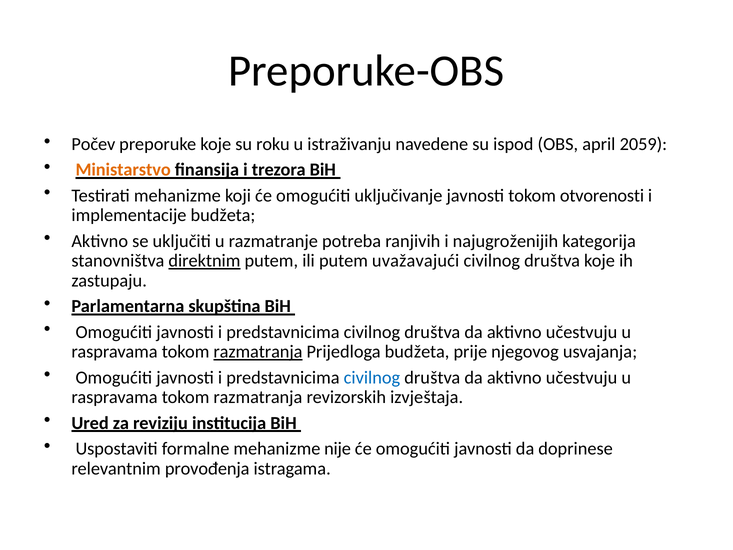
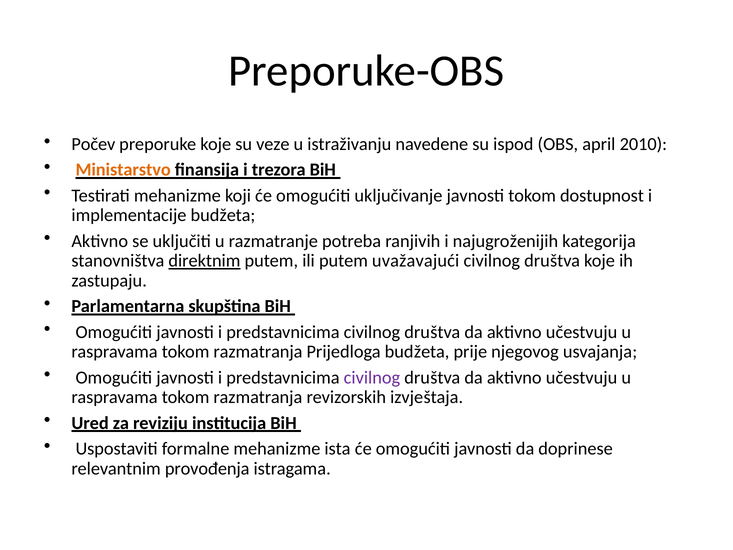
roku: roku -> veze (273, 144)
2059: 2059 -> 2010 (643, 144)
otvorenosti: otvorenosti -> dostupnost (602, 196)
razmatranja underline: present -> none (258, 352)
civilnog colour: blue -> purple (372, 377)
nije: nije -> ista (337, 448)
